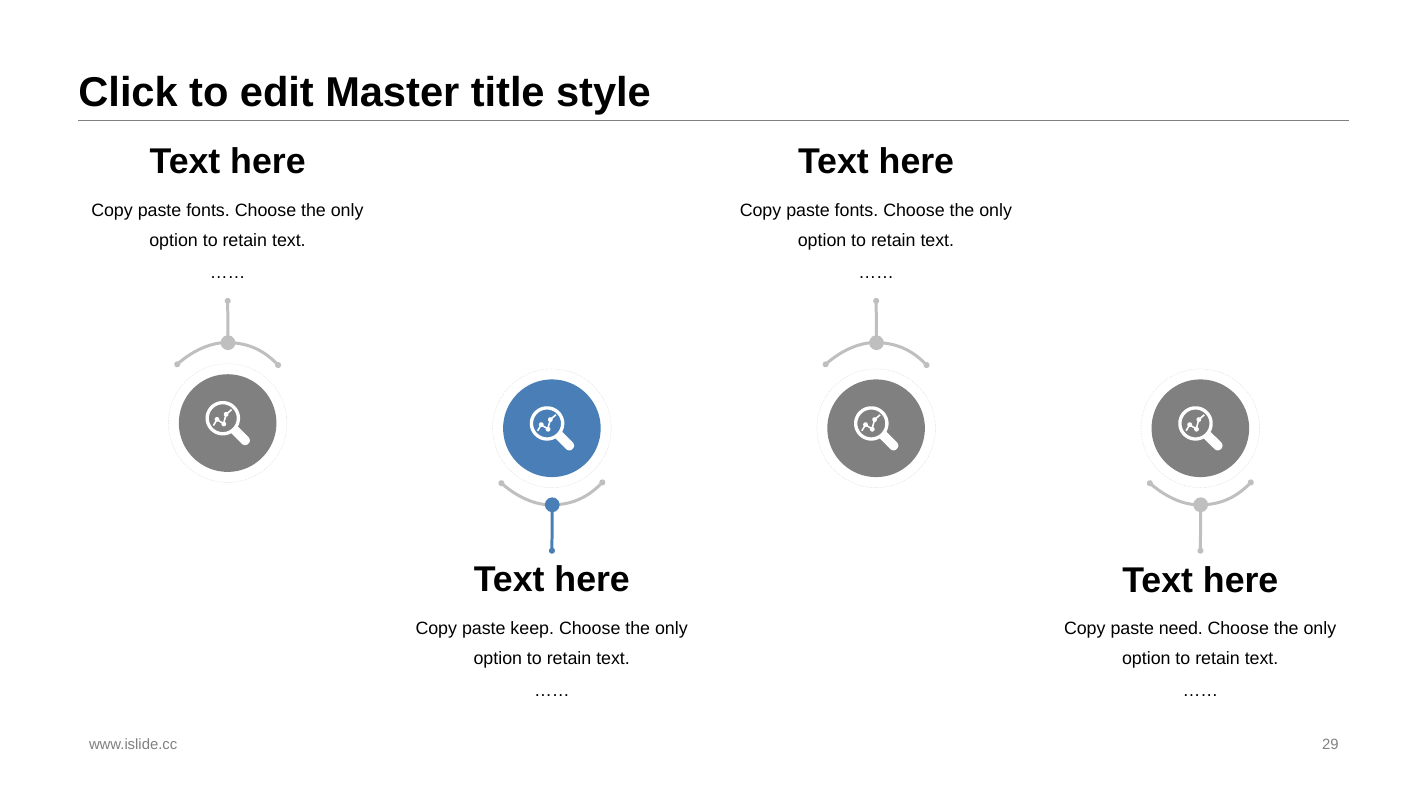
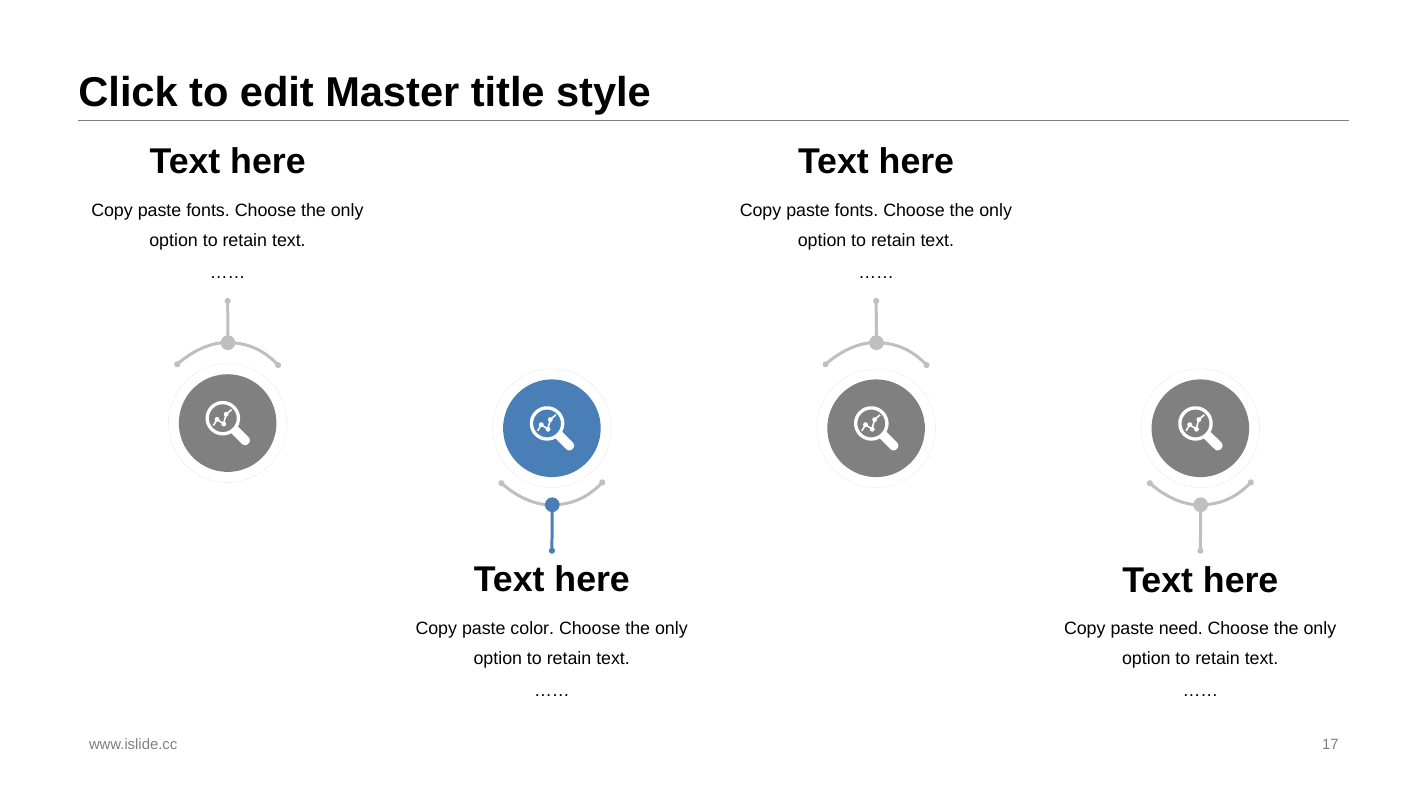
keep: keep -> color (532, 628)
29: 29 -> 17 (1330, 744)
